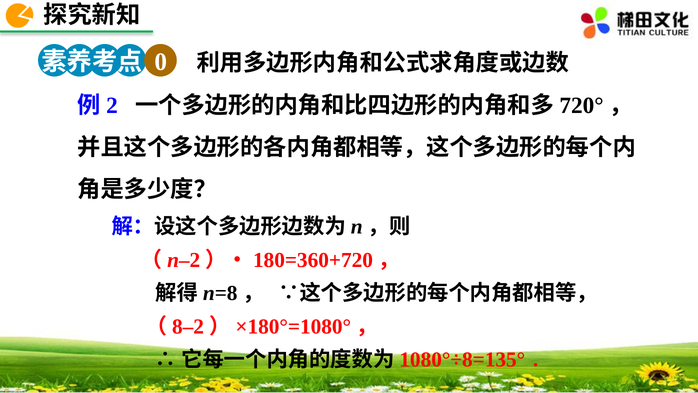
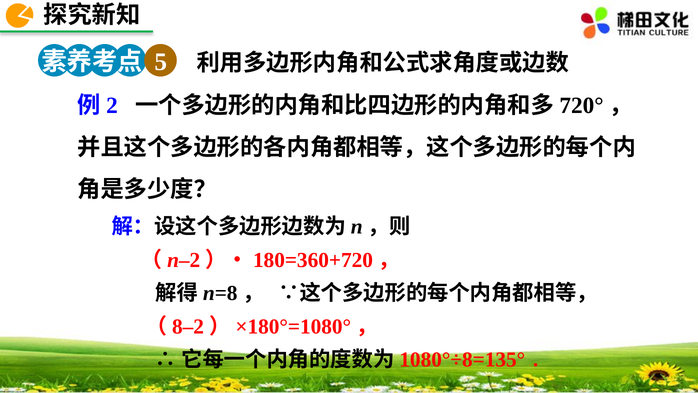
0: 0 -> 5 (161, 62)
